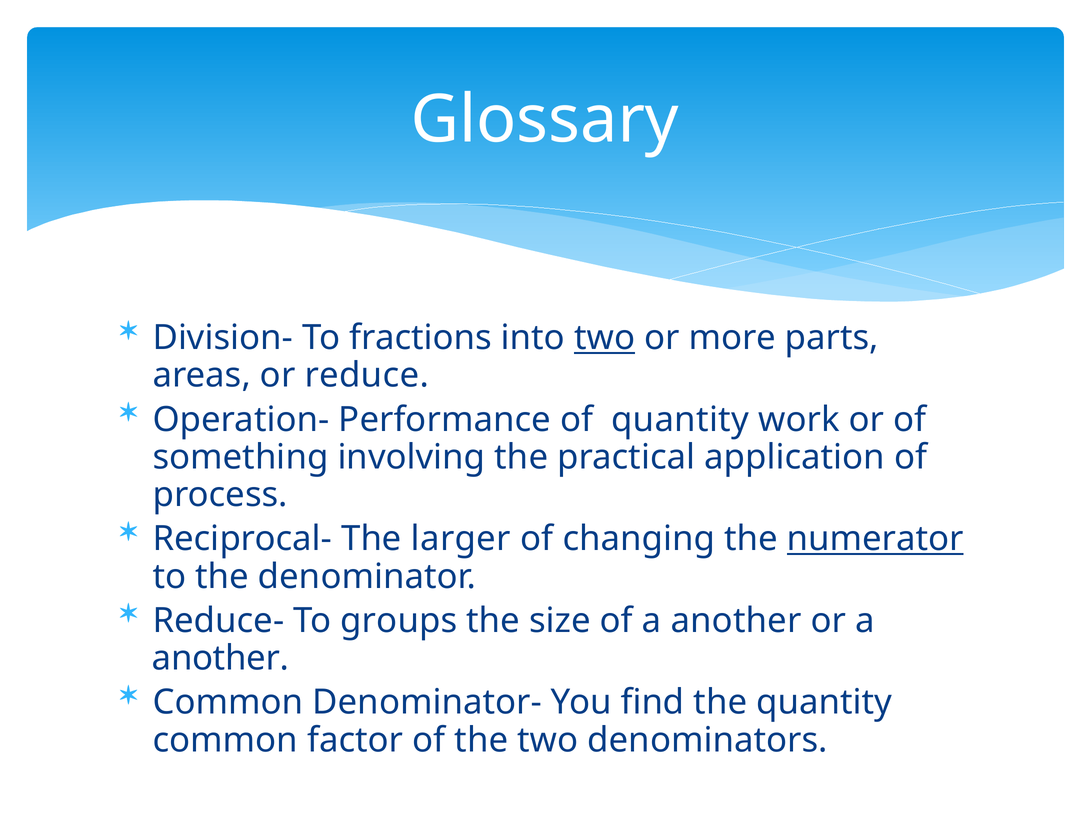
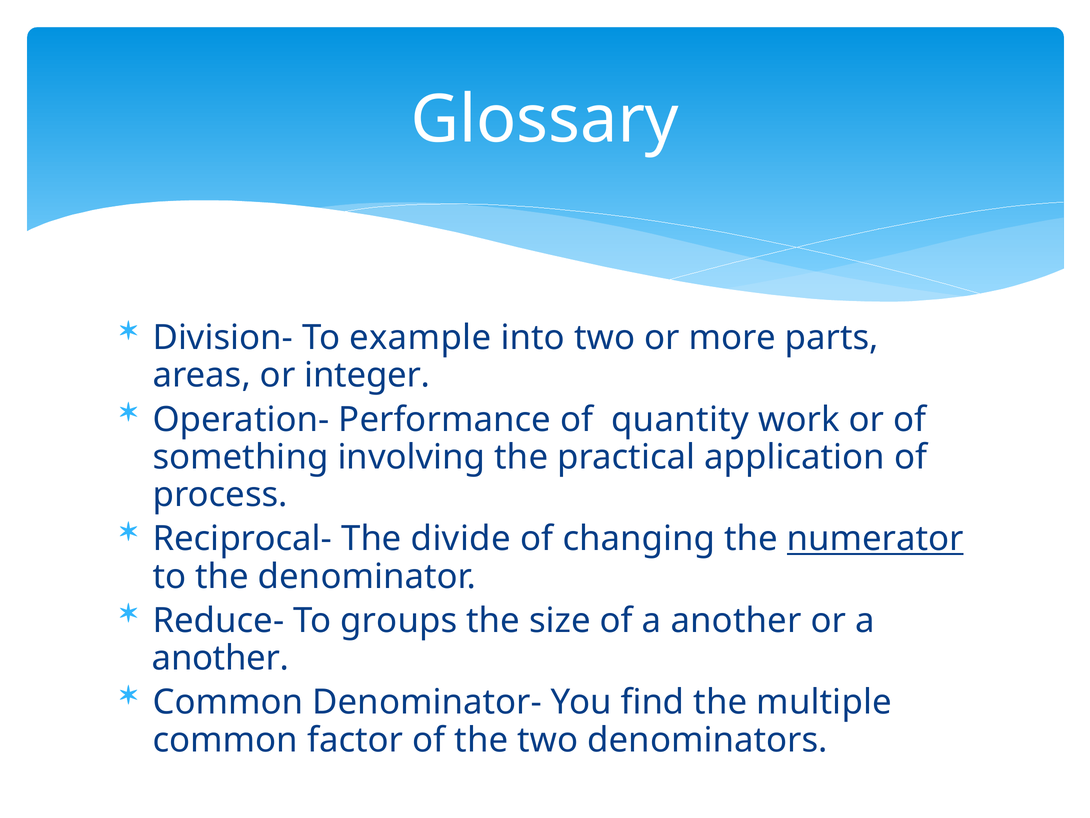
fractions: fractions -> example (420, 338)
two underline: present -> none (605, 338)
reduce: reduce -> integer (367, 375)
larger: larger -> divide (461, 539)
the quantity: quantity -> multiple (824, 702)
